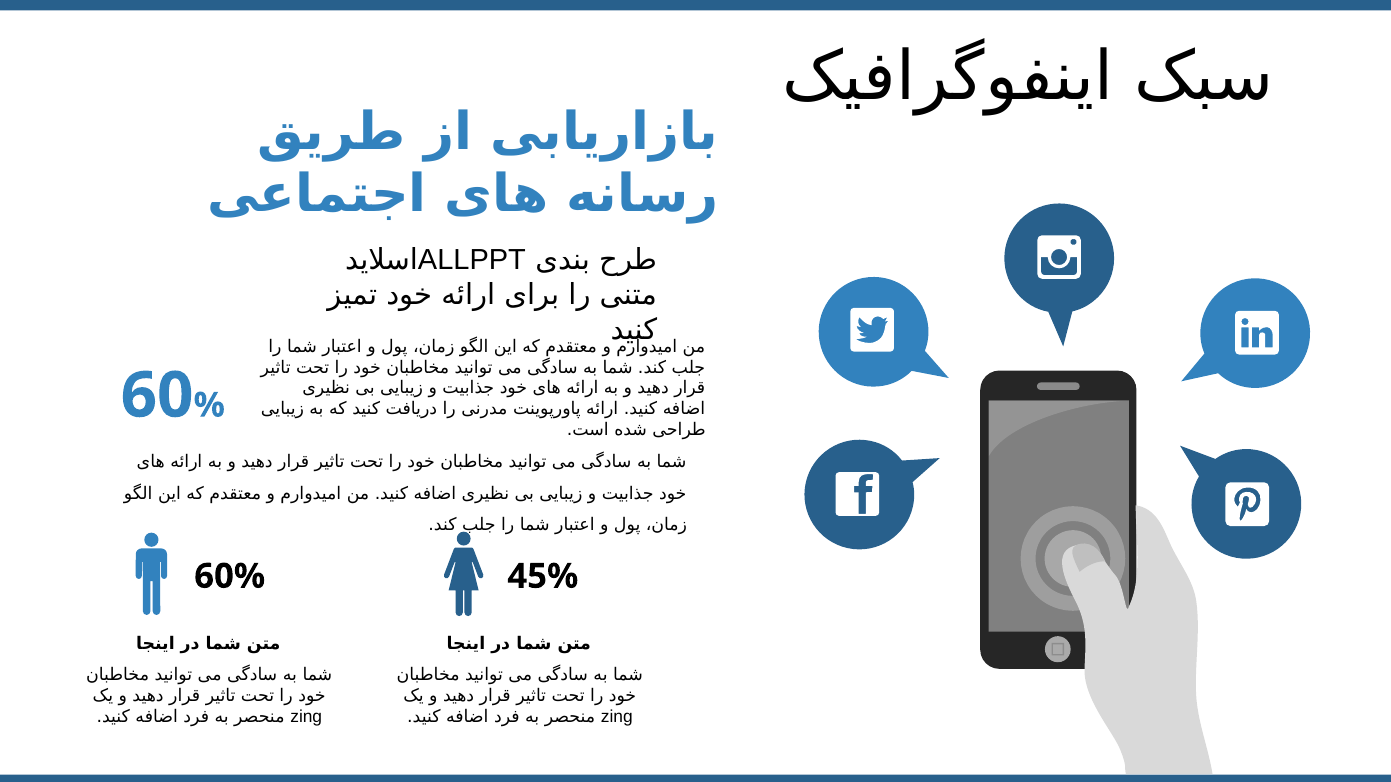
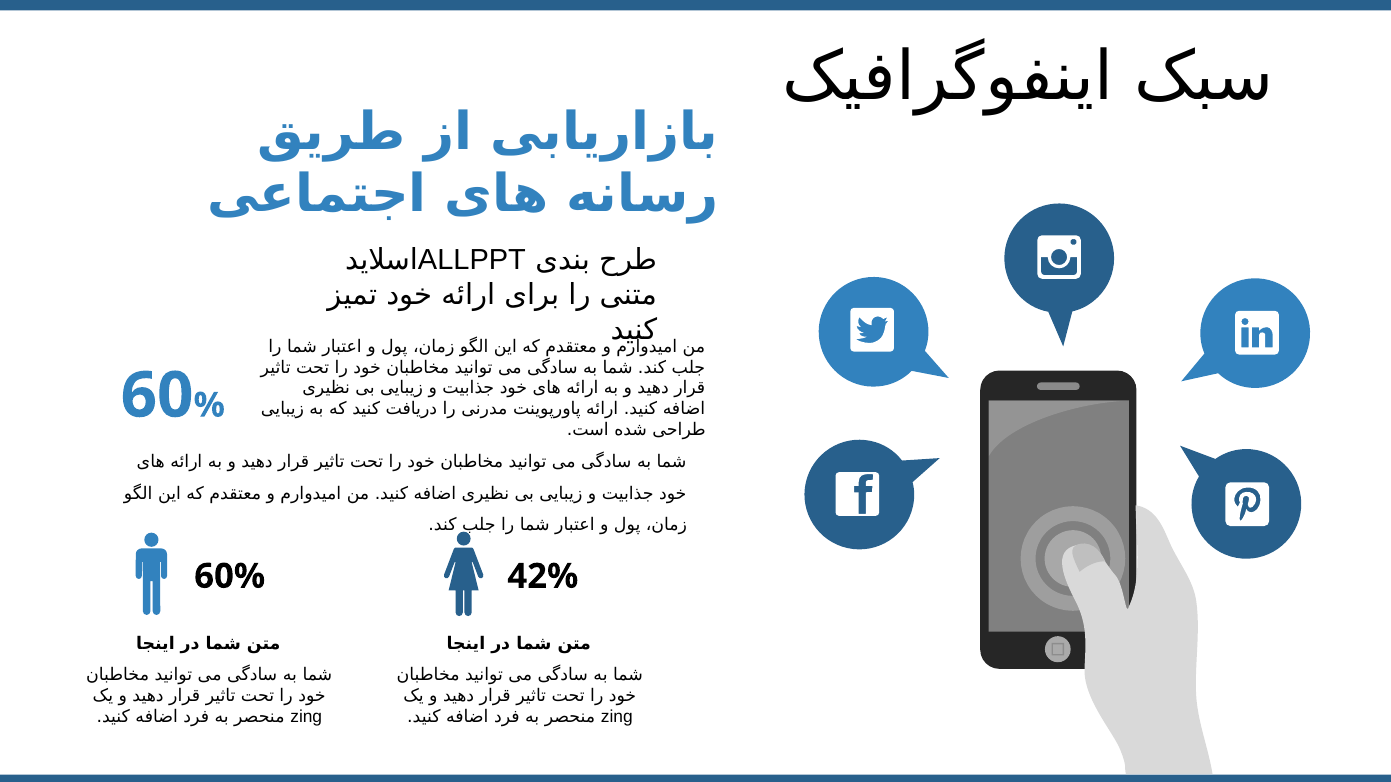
45%: 45% -> 42% (543, 577)
